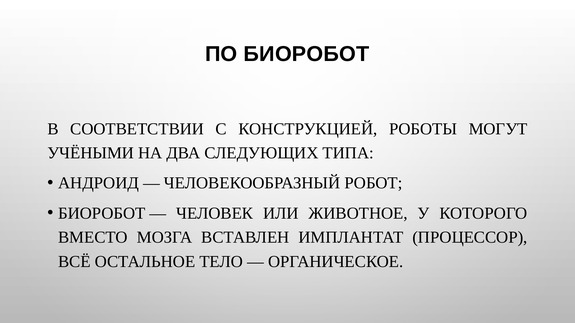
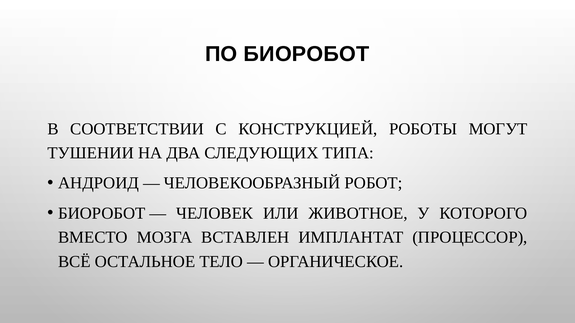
УЧЁНЫМИ: УЧЁНЫМИ -> ТУШЕНИИ (91, 153)
